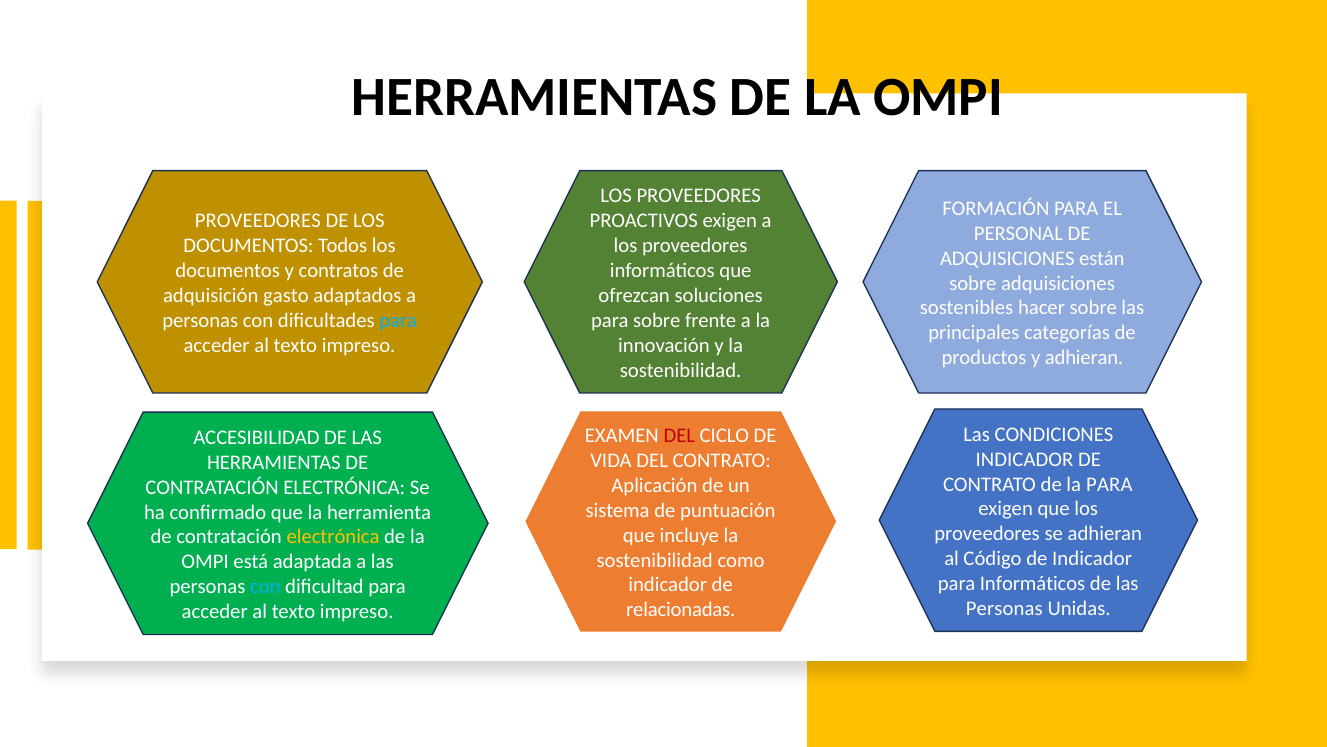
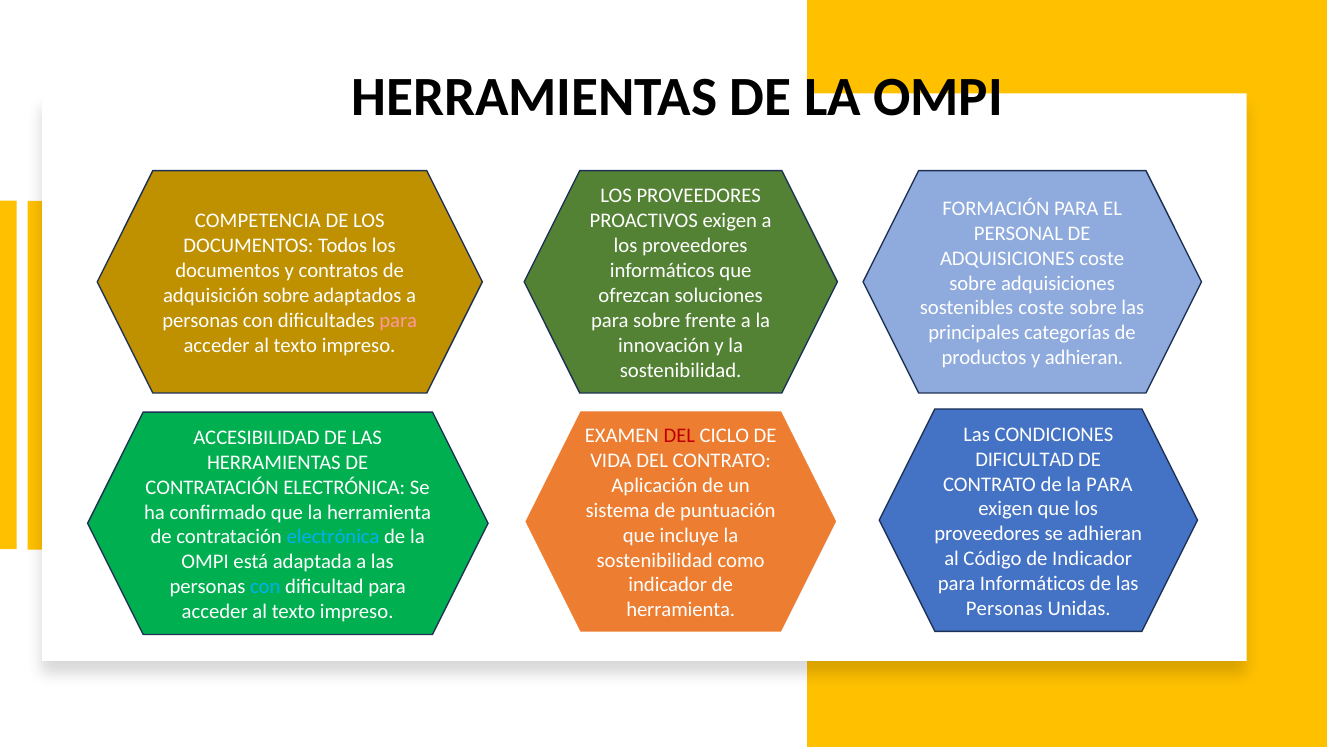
PROVEEDORES: PROVEEDORES -> COMPETENCIA (258, 221)
ADQUISICIONES están: están -> coste (1102, 258)
adquisición gasto: gasto -> sobre (286, 295)
sostenibles hacer: hacer -> coste (1041, 308)
para colour: light blue -> pink (398, 320)
INDICADOR: INDICADOR -> DIFICULTAD (1025, 459)
electrónica colour: yellow -> light blue (333, 537)
relacionadas: relacionadas -> herramienta (681, 610)
